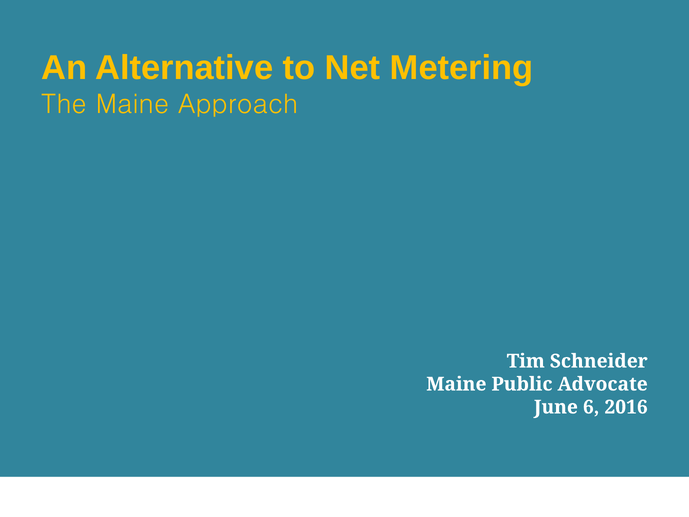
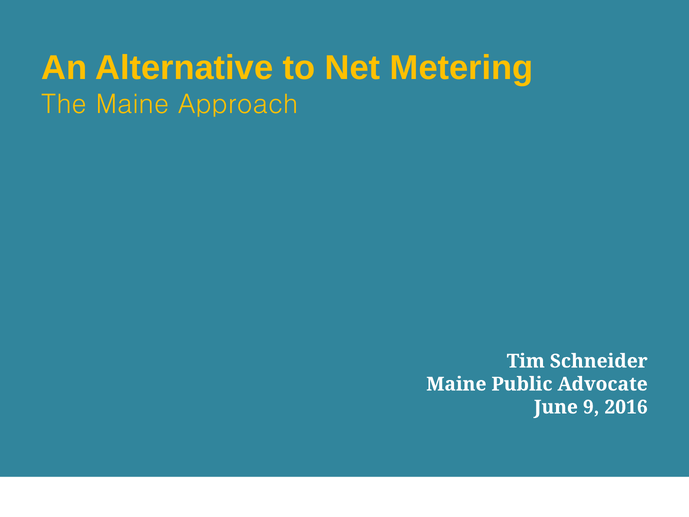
6: 6 -> 9 (591, 407)
